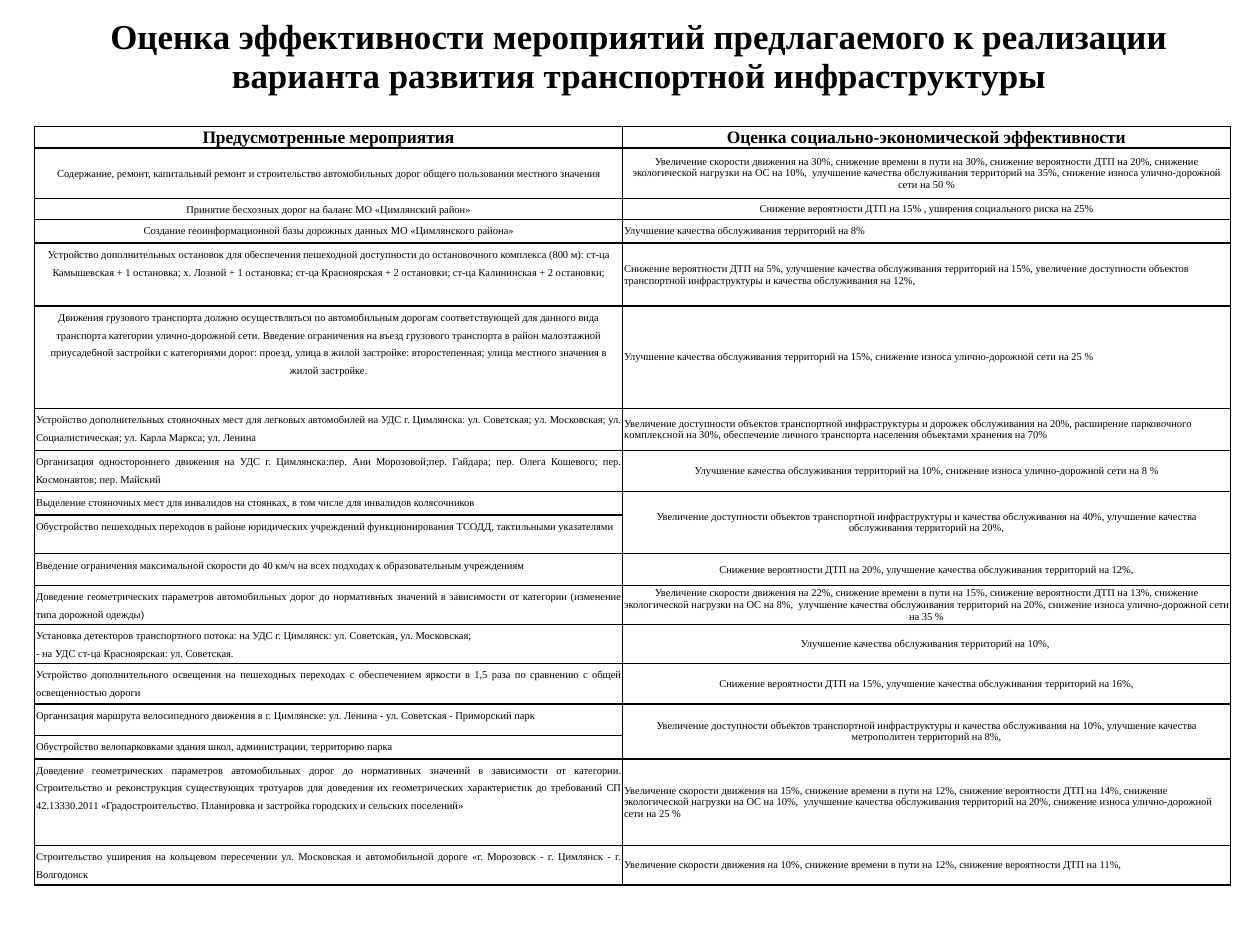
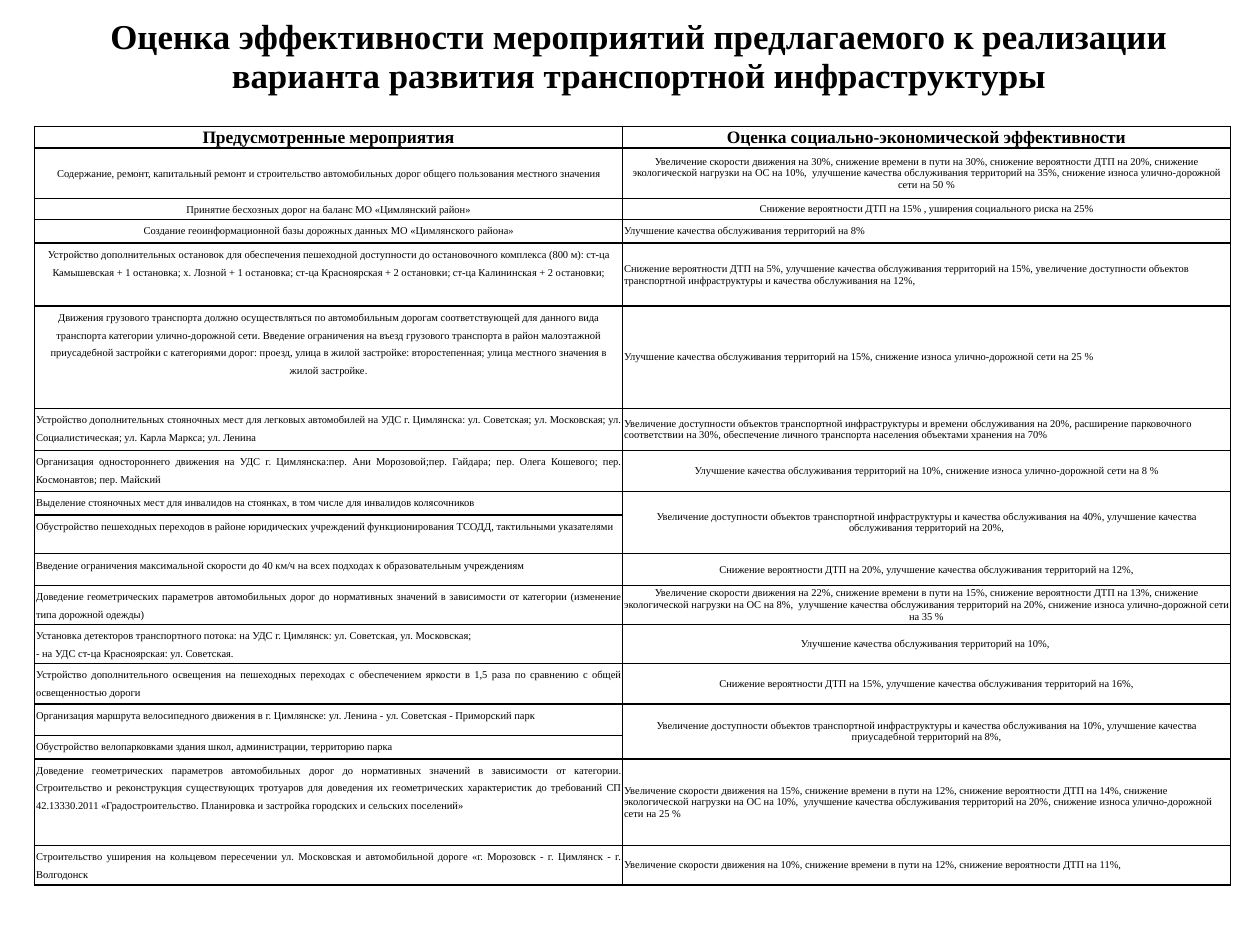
и дорожек: дорожек -> времени (949, 424)
комплексной: комплексной -> соответствии (654, 436)
метрополитен: метрополитен -> приусадебной (883, 738)
